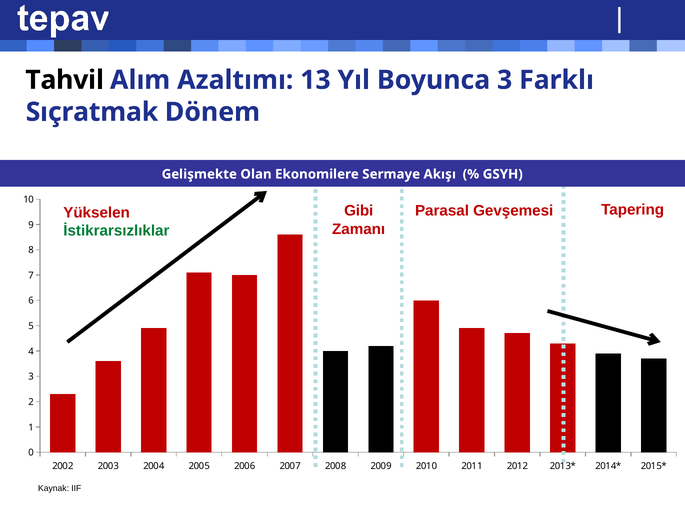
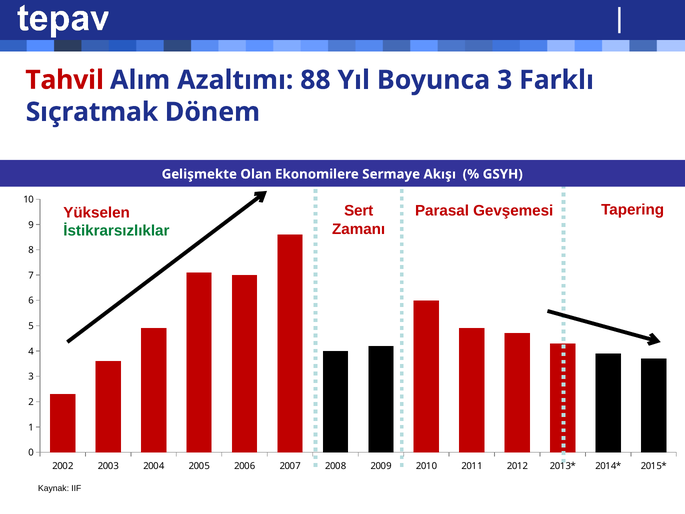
Tahvil colour: black -> red (65, 80)
13: 13 -> 88 (315, 80)
Gibi: Gibi -> Sert (359, 211)
